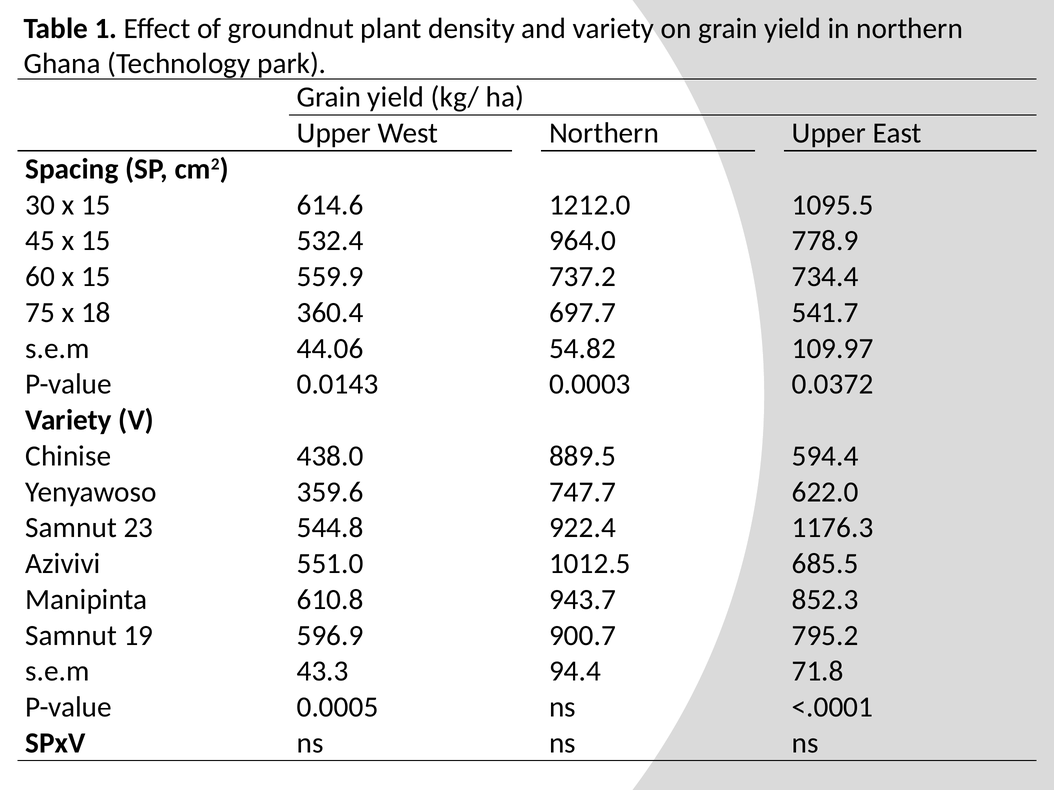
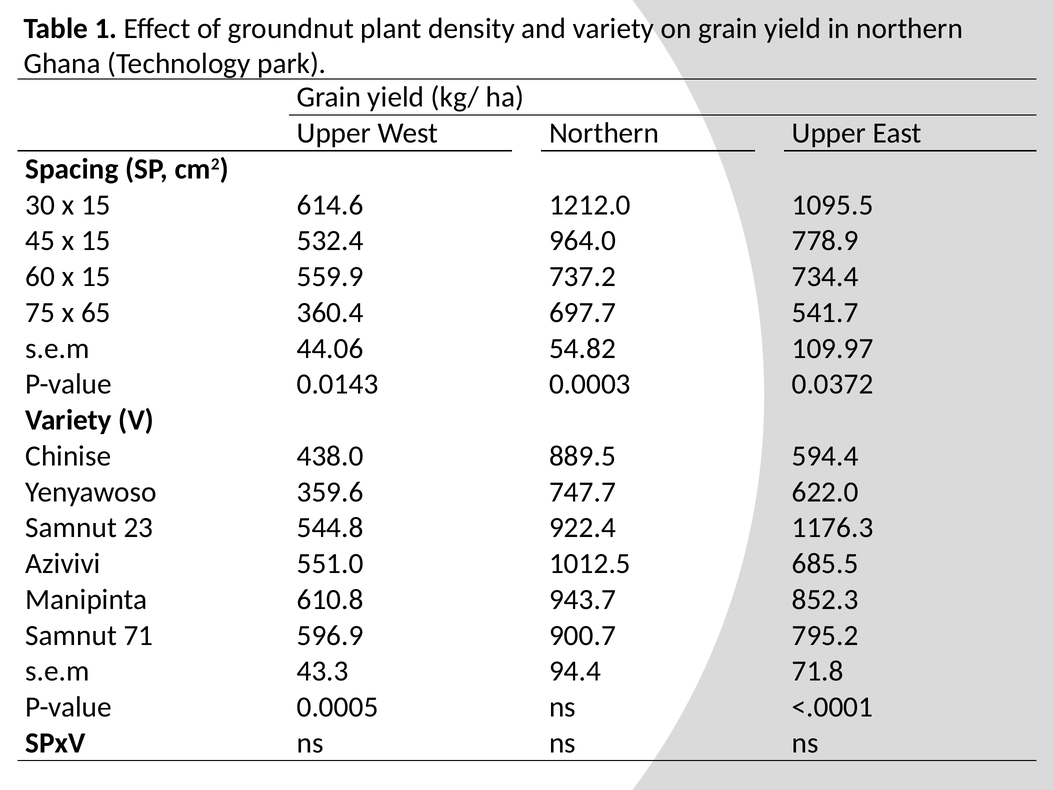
18: 18 -> 65 (96, 313)
19: 19 -> 71 (138, 636)
